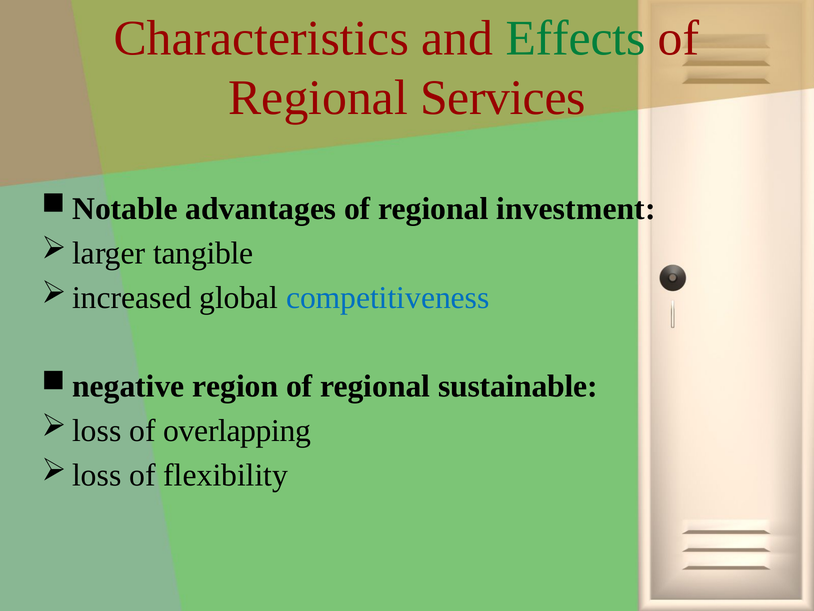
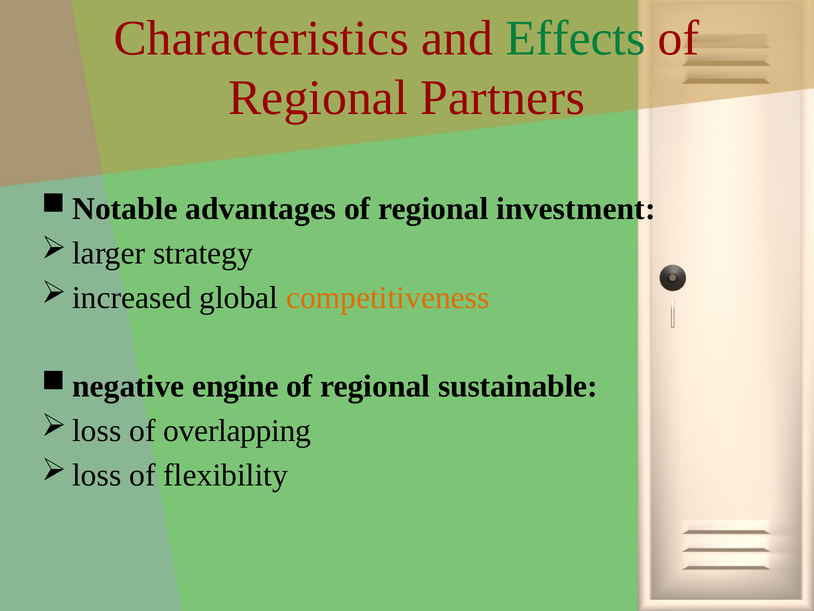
Services: Services -> Partners (503, 98)
tangible: tangible -> strategy (203, 253)
competitiveness colour: blue -> orange (388, 297)
region: region -> engine (235, 386)
